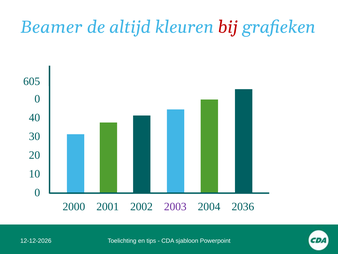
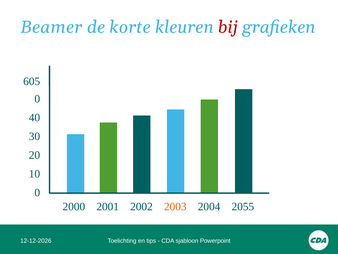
altijd: altijd -> korte (130, 27)
2003 colour: purple -> orange (175, 206)
2036: 2036 -> 2055 (243, 206)
